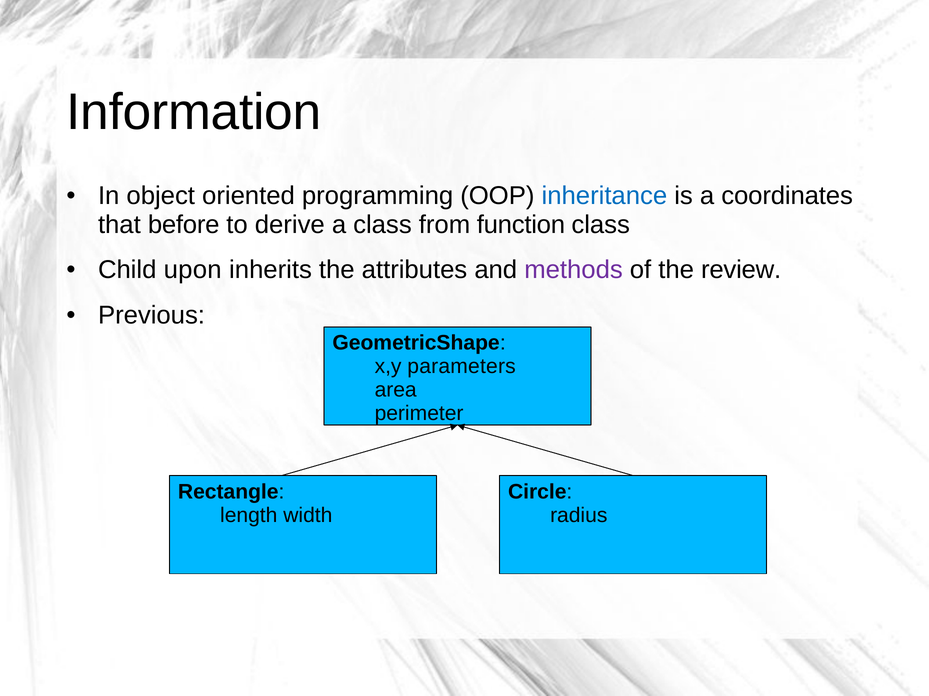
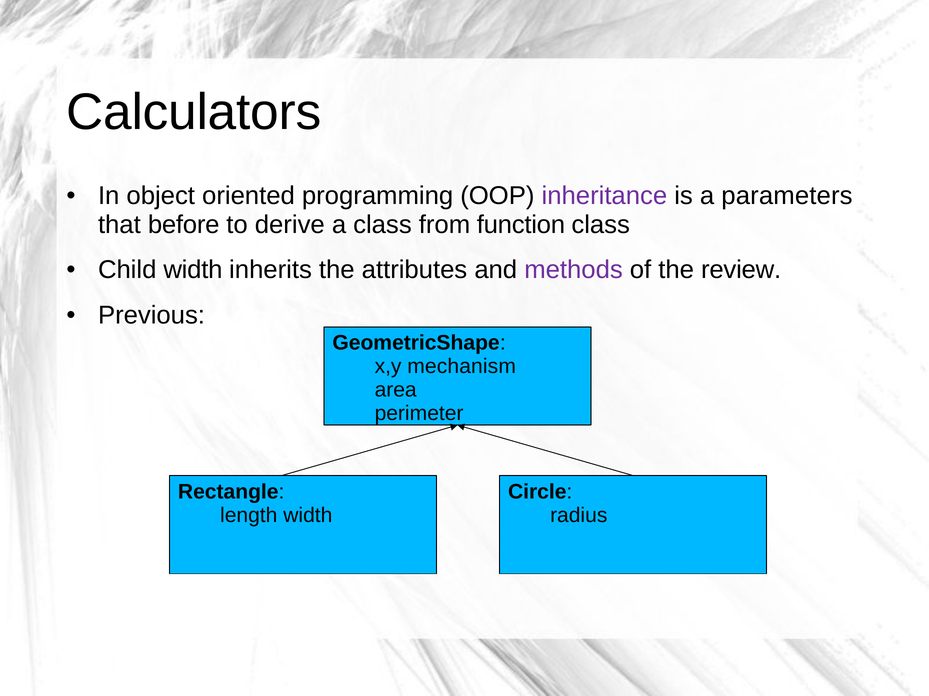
Information: Information -> Calculators (194, 112)
inheritance colour: blue -> purple (604, 196)
coordinates: coordinates -> parameters (787, 196)
Child upon: upon -> width (193, 270)
parameters: parameters -> mechanism (462, 367)
